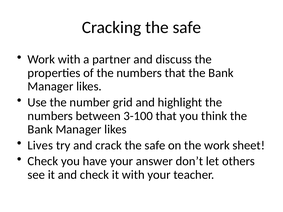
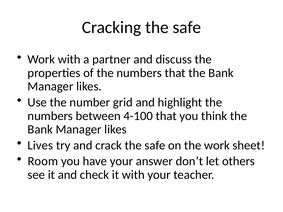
3-100: 3-100 -> 4-100 (138, 116)
Check: Check -> Room (43, 161)
